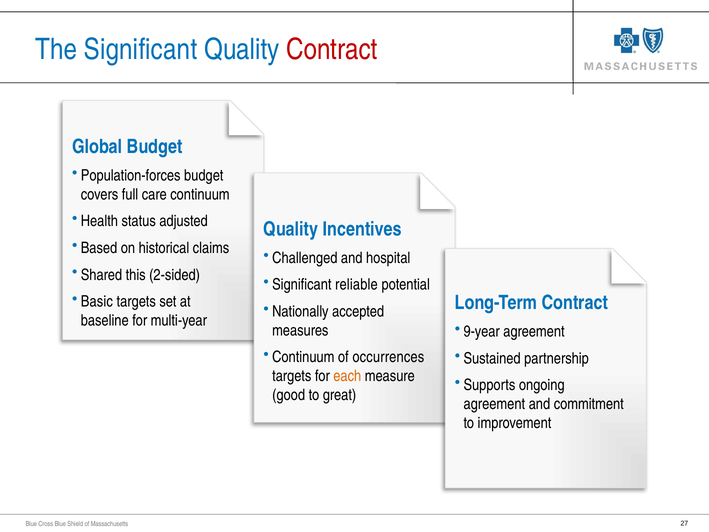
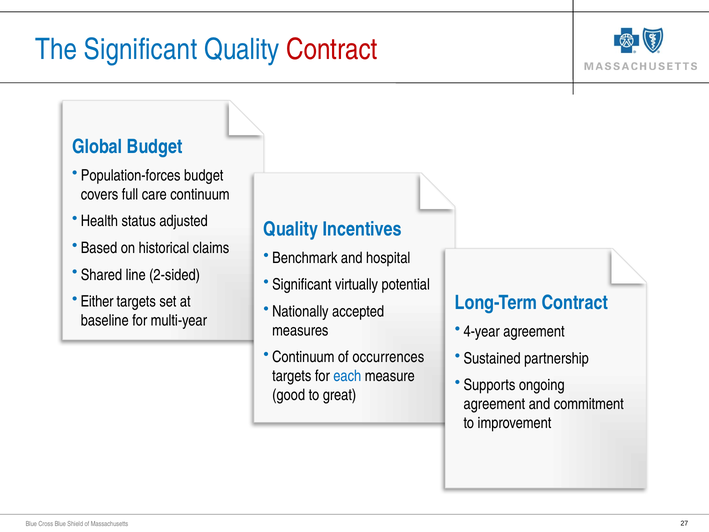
Challenged: Challenged -> Benchmark (305, 258)
this: this -> line (136, 275)
reliable: reliable -> virtually (357, 285)
Basic: Basic -> Either (97, 301)
9-year: 9-year -> 4-year (482, 332)
each colour: orange -> blue (347, 376)
